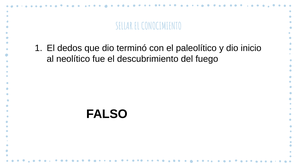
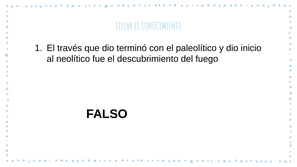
dedos: dedos -> través (70, 48)
